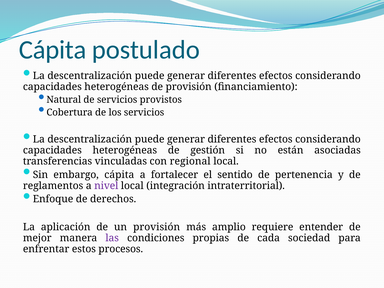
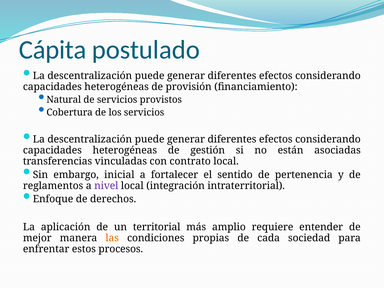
regional: regional -> contrato (190, 161)
embargo cápita: cápita -> inicial (119, 175)
un provisión: provisión -> territorial (157, 227)
las colour: purple -> orange (112, 238)
